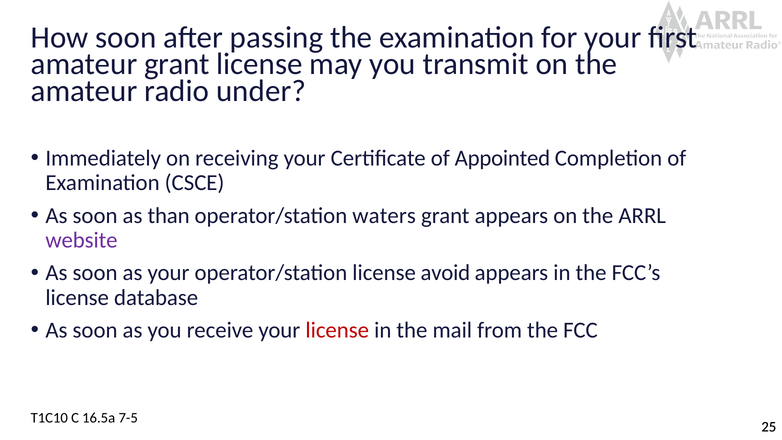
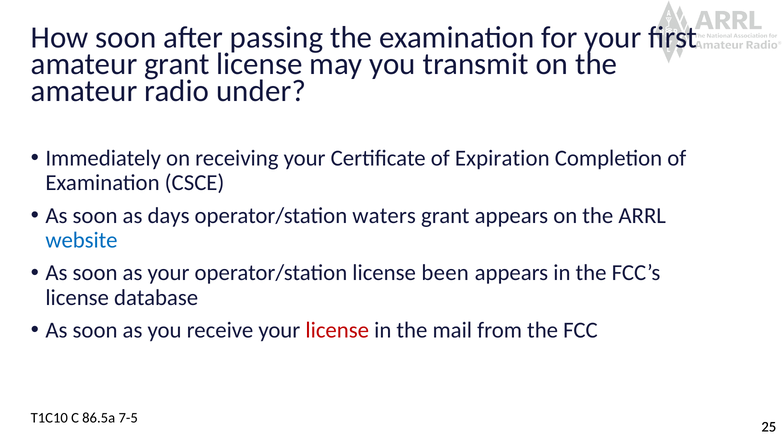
Appointed: Appointed -> Expiration (502, 158)
than: than -> days (169, 215)
website colour: purple -> blue (81, 240)
avoid: avoid -> been (445, 273)
16.5a: 16.5a -> 86.5a (99, 418)
